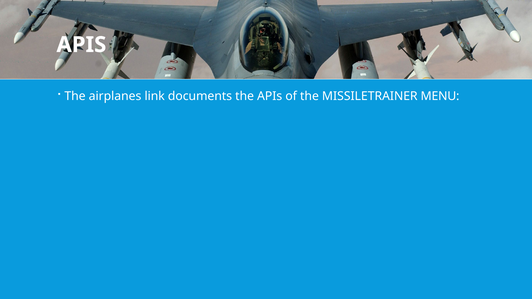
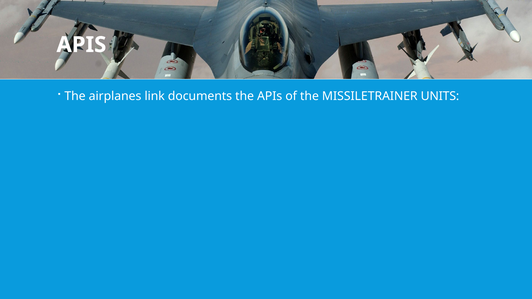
MENU: MENU -> UNITS (440, 96)
